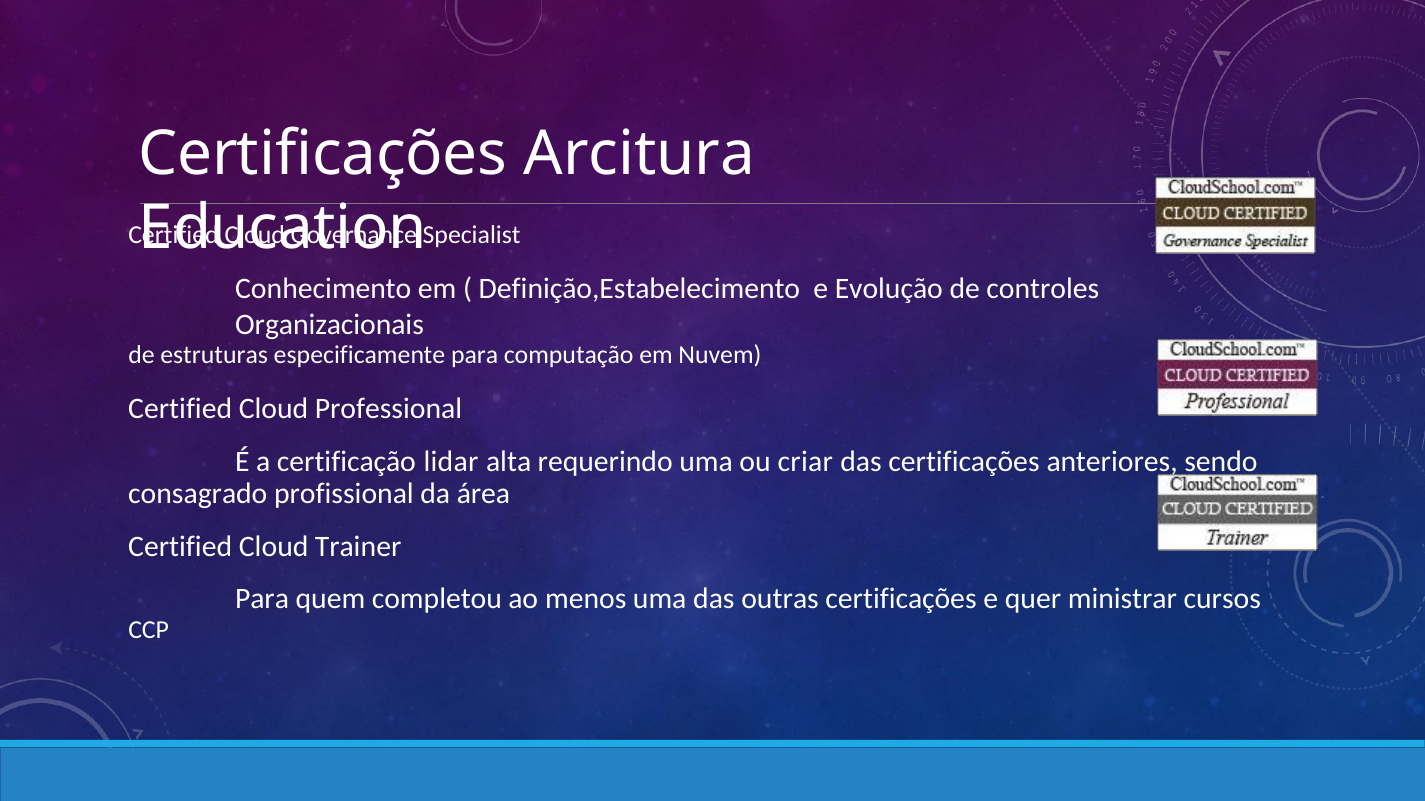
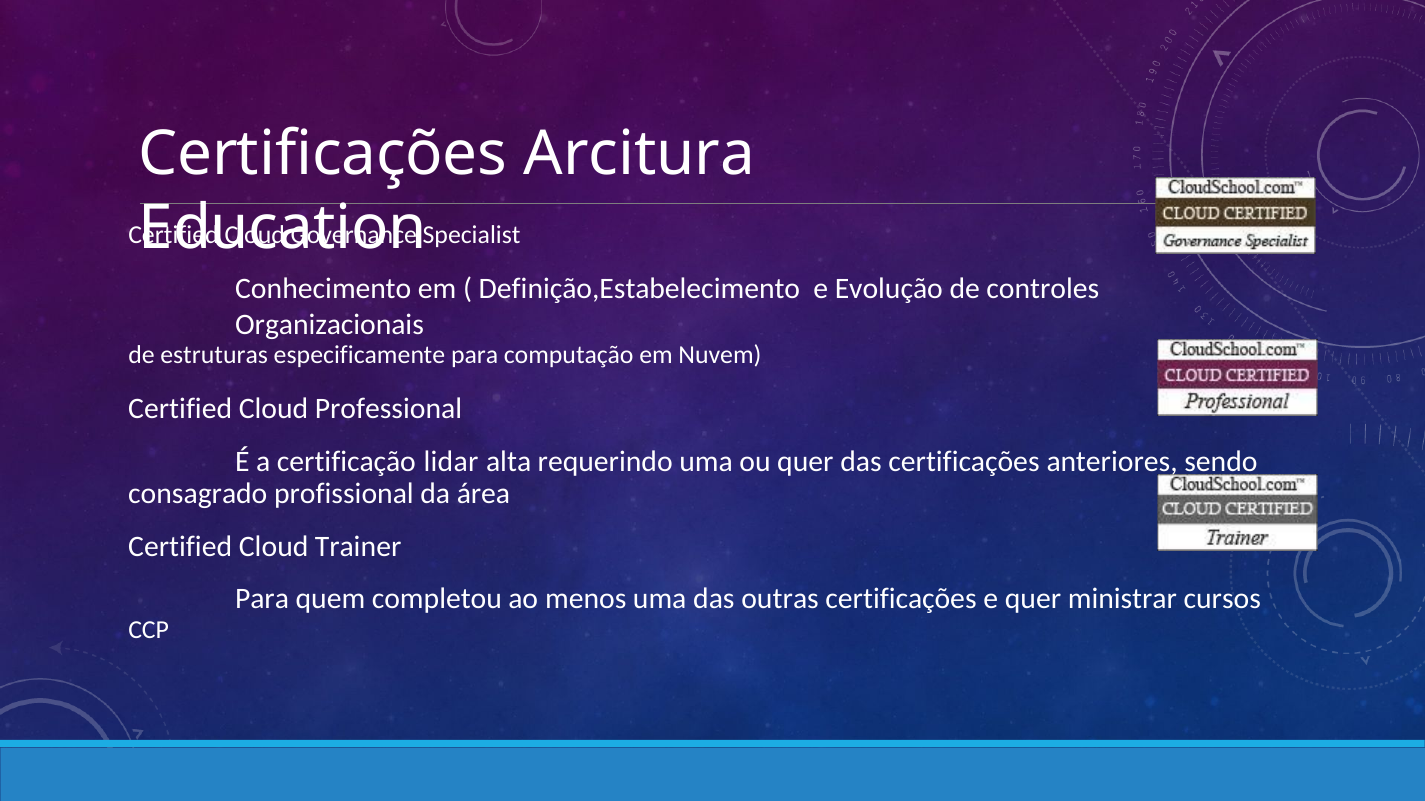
ou criar: criar -> quer (805, 462)
